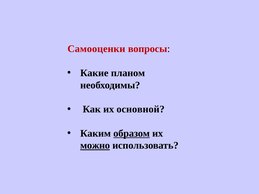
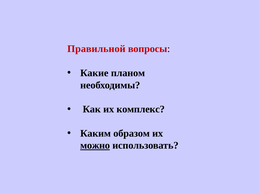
Самооценки: Самооценки -> Правильной (96, 49)
основной: основной -> комплекс (141, 109)
образом underline: present -> none (132, 134)
